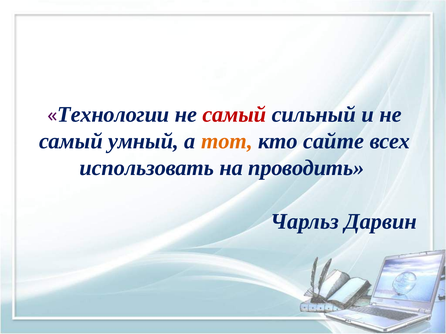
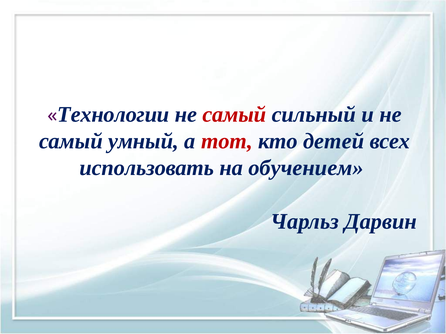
тот colour: orange -> red (227, 141)
сайте: сайте -> детей (334, 141)
проводить: проводить -> обучением (306, 168)
